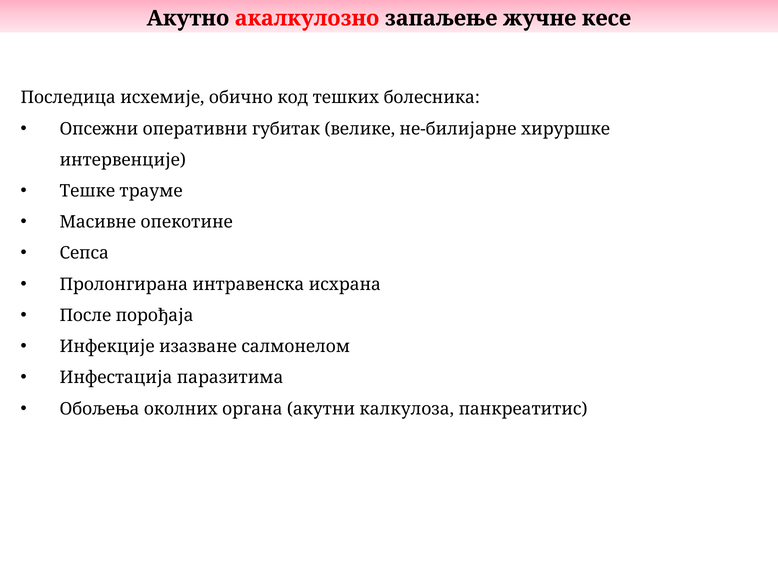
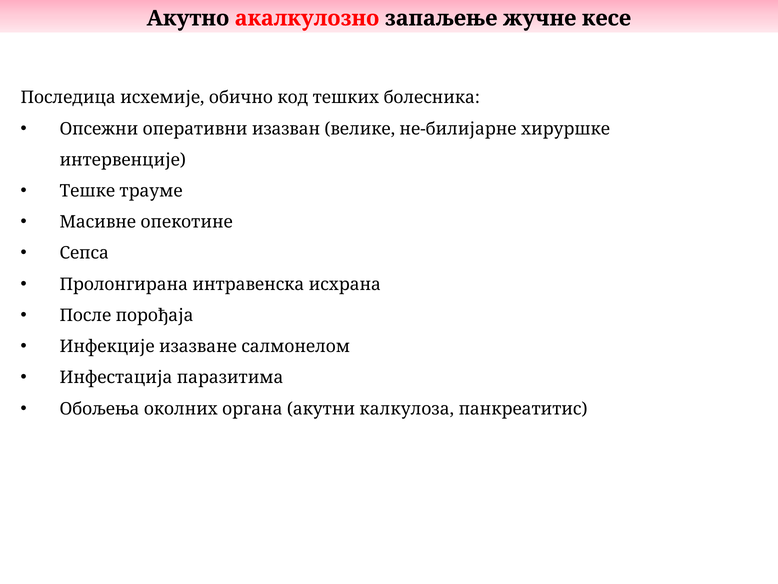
губитак: губитак -> изазван (286, 129)
